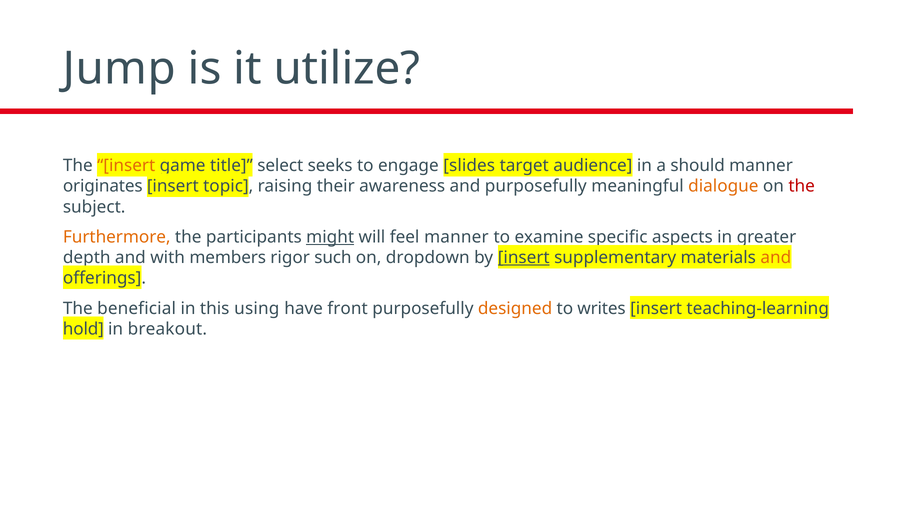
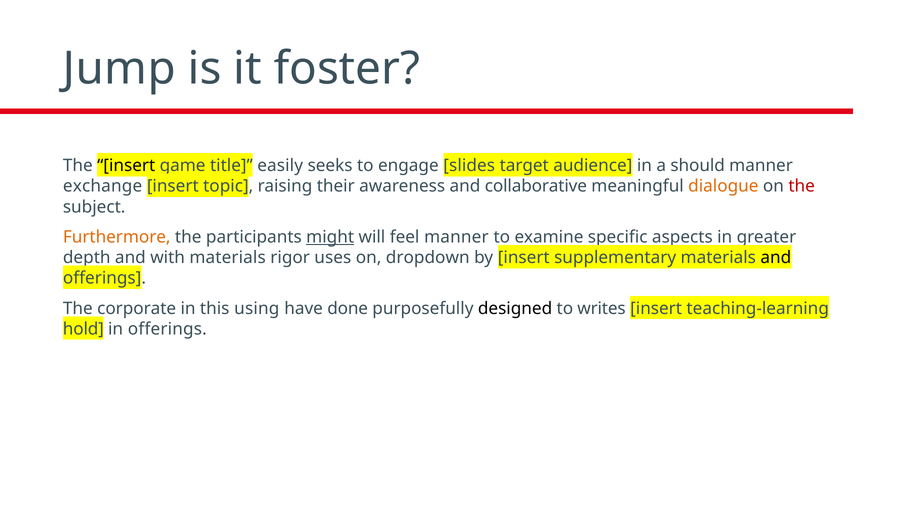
utilize: utilize -> foster (347, 69)
insert colour: orange -> black (126, 166)
select: select -> easily (280, 166)
originates: originates -> exchange (103, 186)
and purposefully: purposefully -> collaborative (536, 186)
with members: members -> materials (228, 258)
such: such -> uses (333, 258)
insert underline: present -> none (524, 258)
and colour: orange -> black (776, 258)
beneficial: beneficial -> corporate (137, 309)
front: front -> done (348, 309)
designed colour: orange -> black (515, 309)
in breakout: breakout -> offerings (167, 329)
